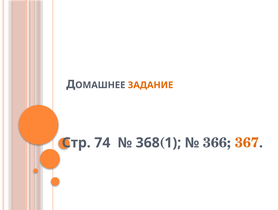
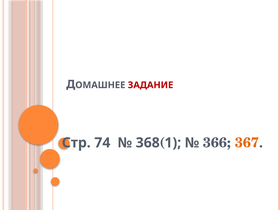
ЗАДАНИЕ colour: orange -> red (151, 85)
